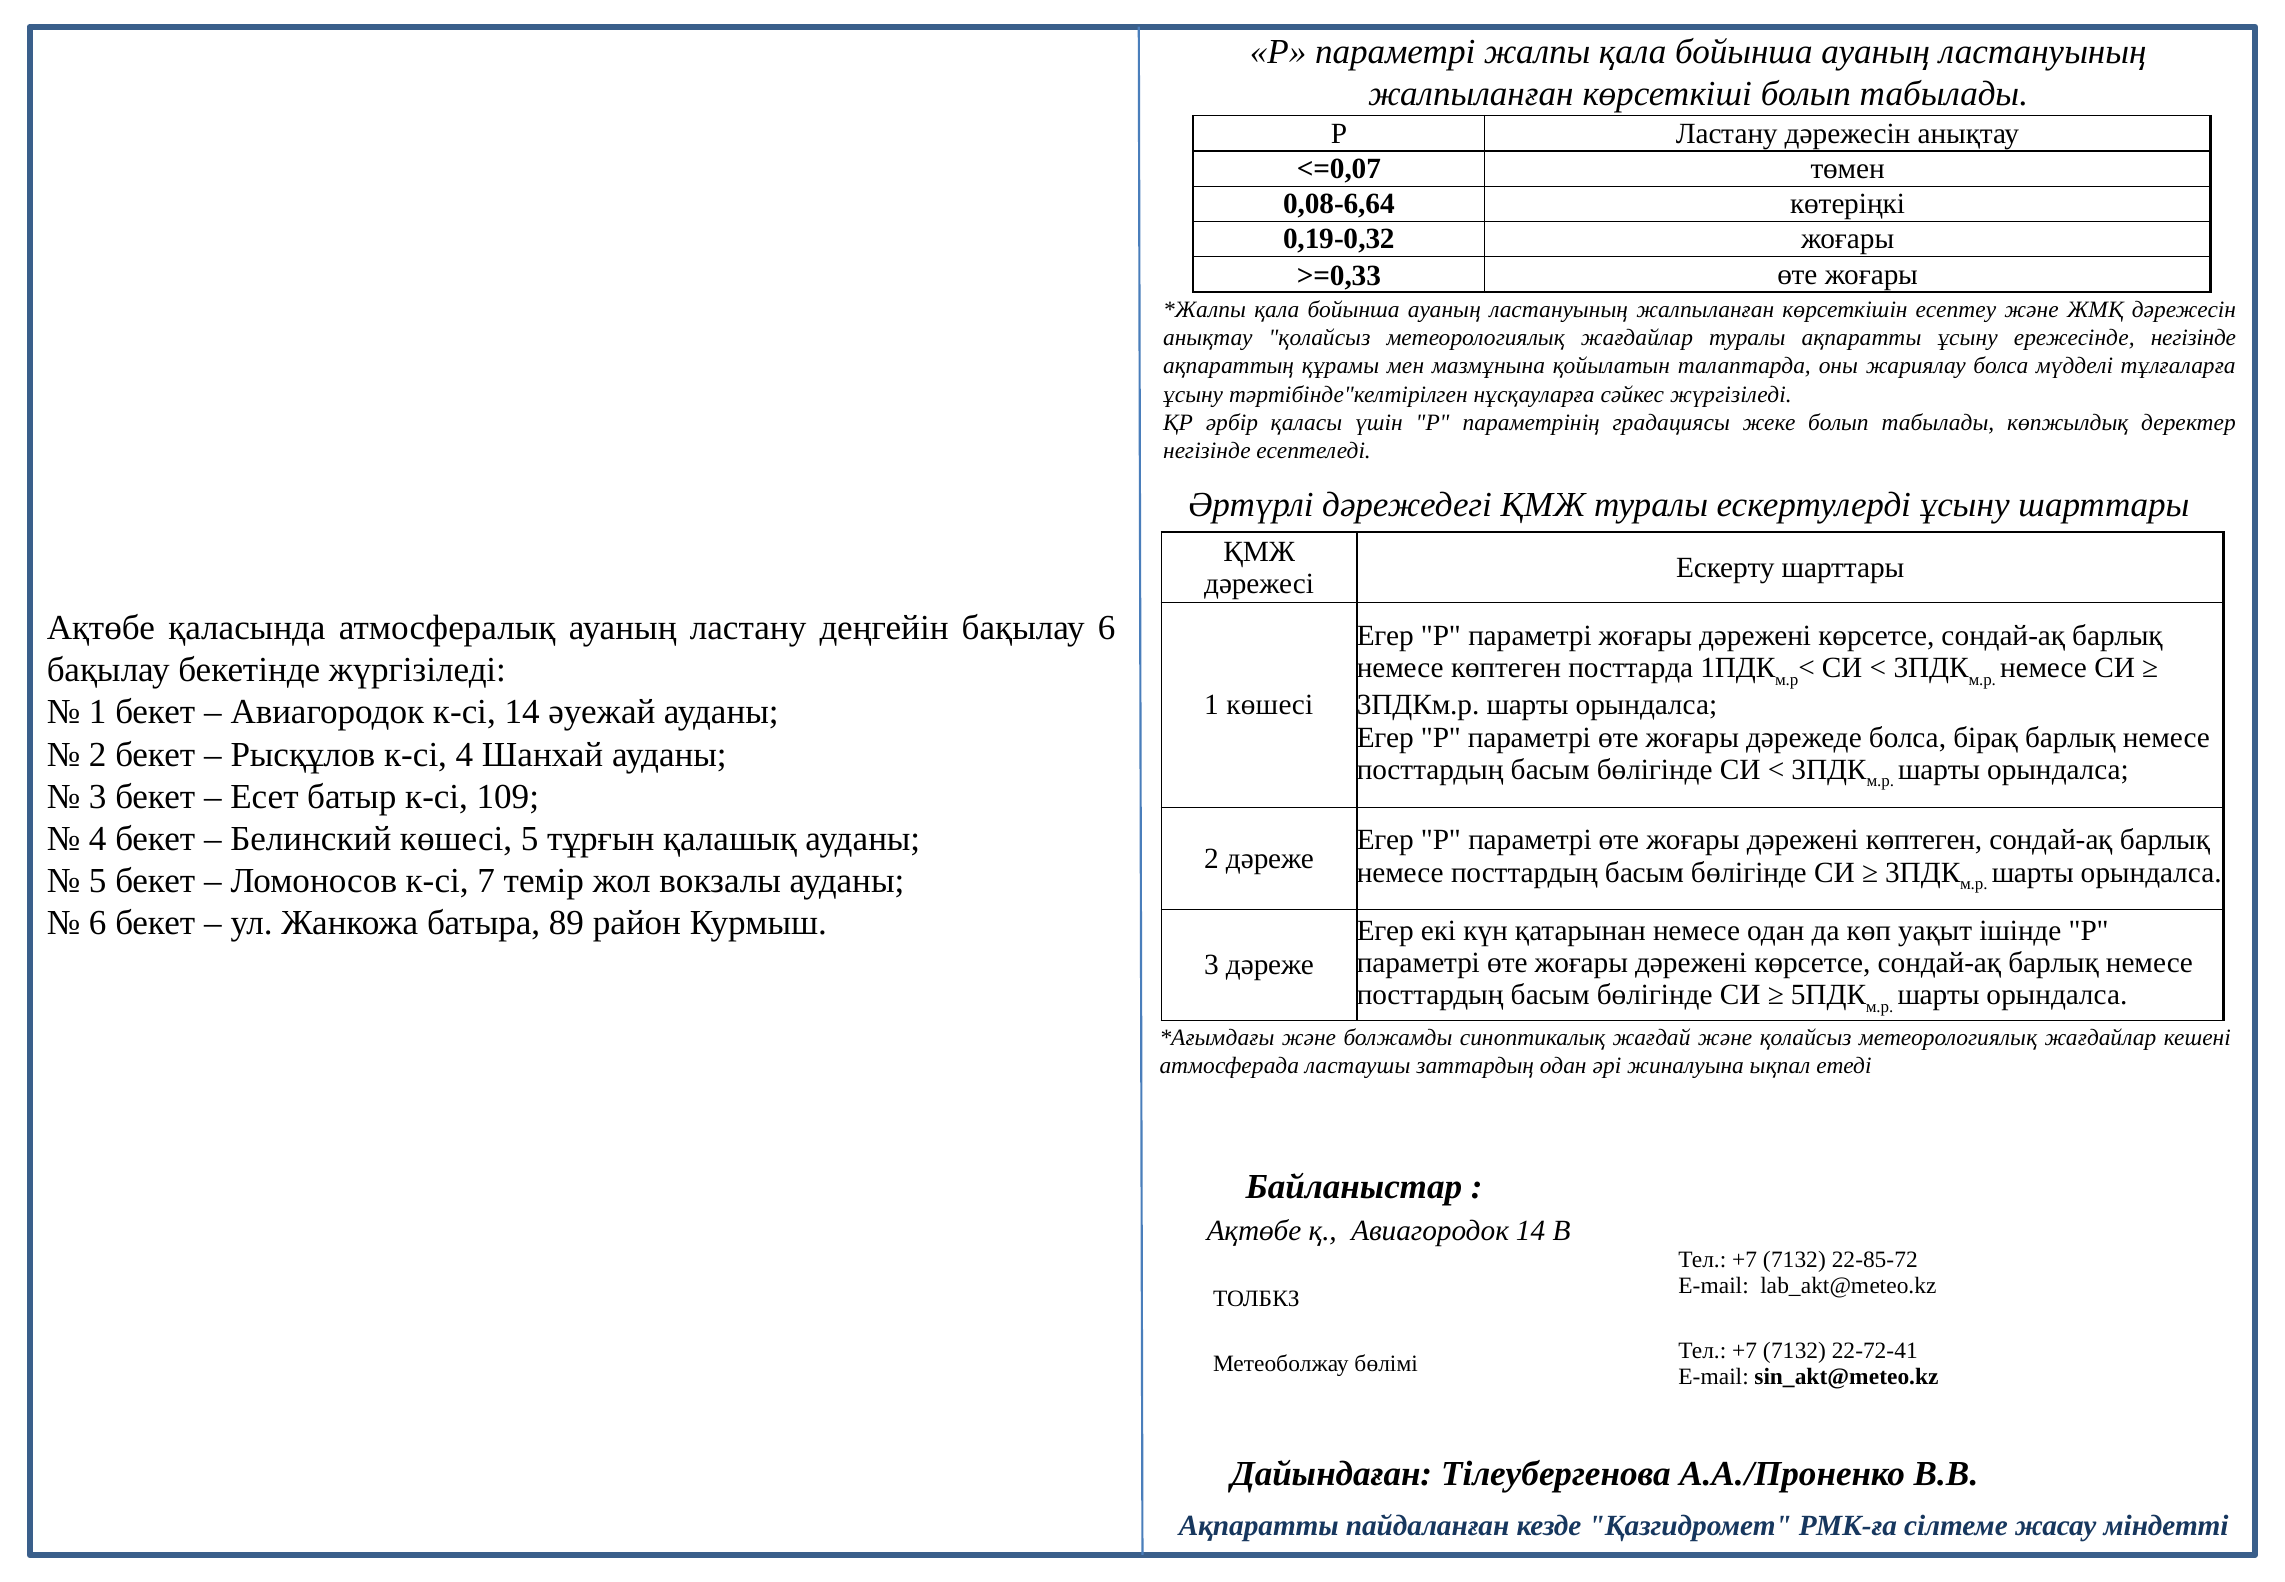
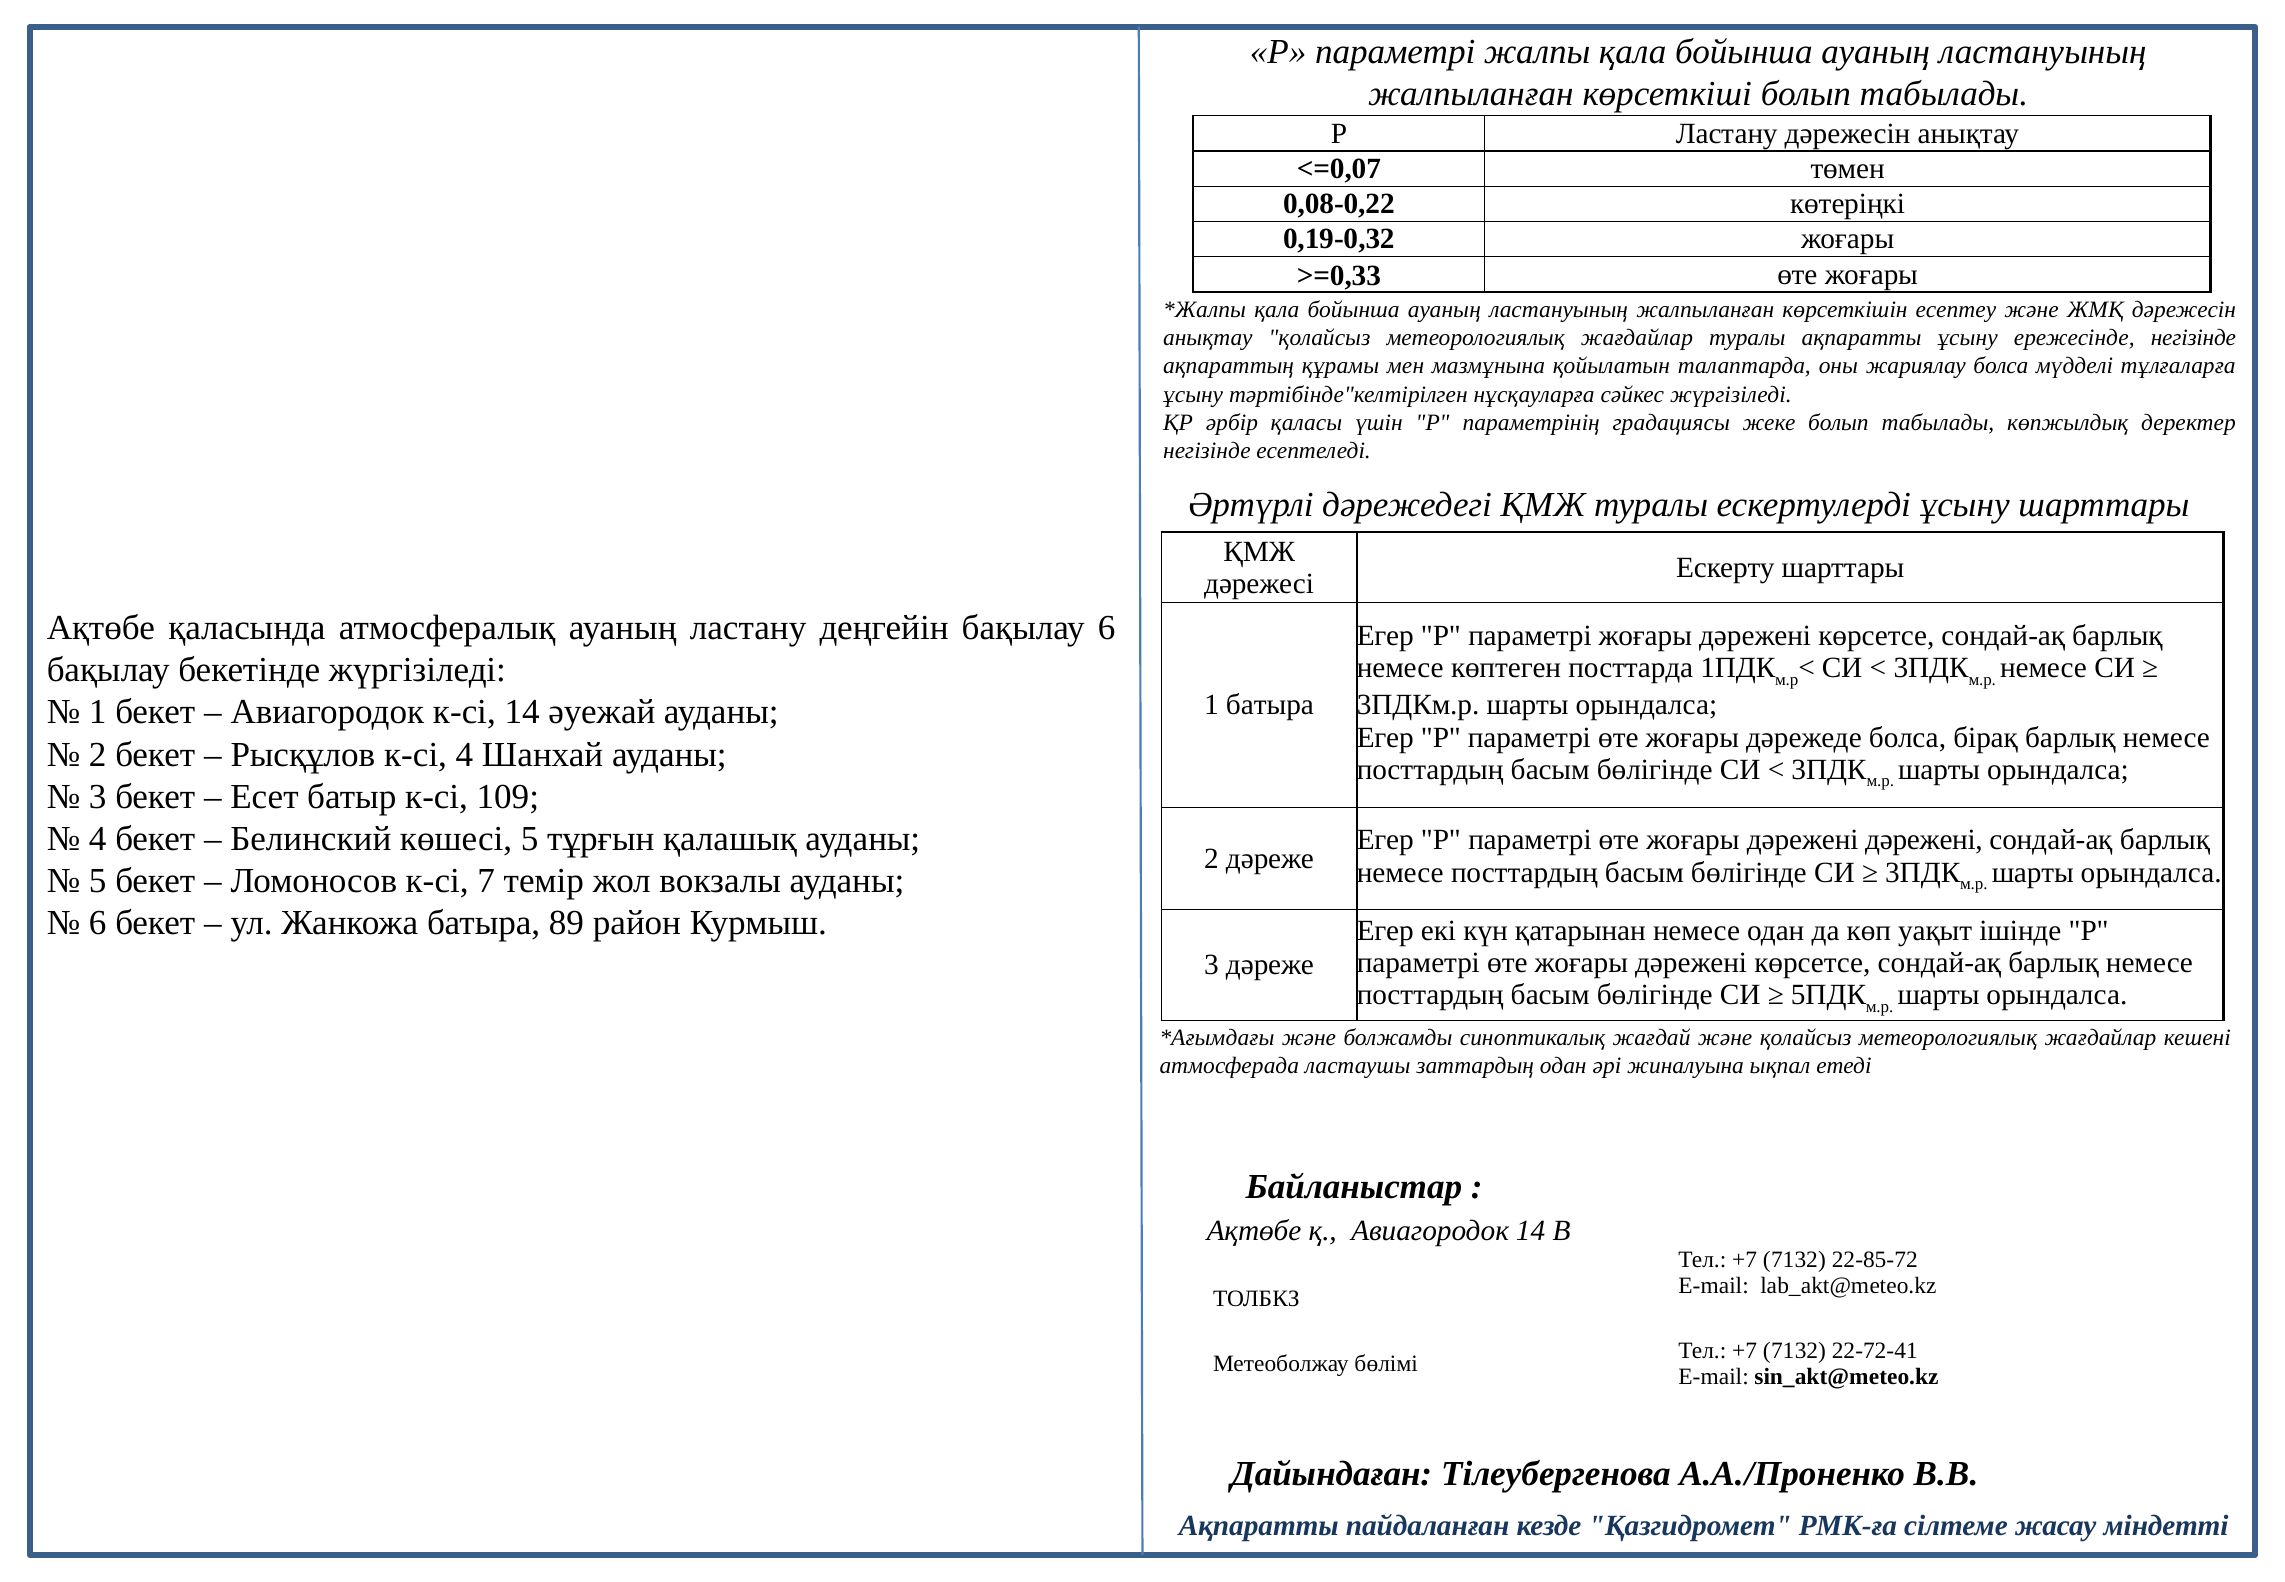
0,08-6,64: 0,08-6,64 -> 0,08-0,22 (1339, 204)
1 көшесі: көшесі -> батыра (1270, 705)
дәрежені көптеген: көптеген -> дәрежені (1924, 840)
